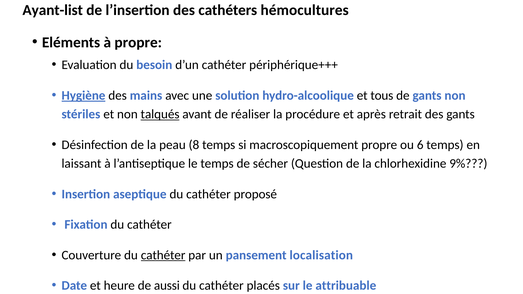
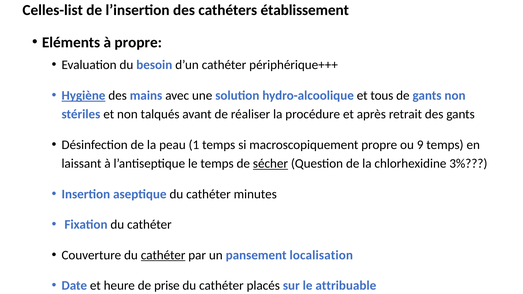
Ayant-list: Ayant-list -> Celles-list (53, 10)
hémocultures: hémocultures -> établissement (305, 10)
talqués underline: present -> none (160, 114)
8: 8 -> 1 (194, 145)
6: 6 -> 9 (420, 145)
sécher underline: none -> present (270, 164)
9%: 9% -> 3% (468, 164)
proposé: proposé -> minutes (255, 194)
aussi: aussi -> prise (167, 286)
